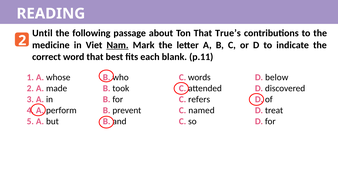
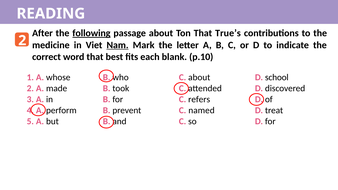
Until: Until -> After (42, 33)
following underline: none -> present (91, 33)
p.11: p.11 -> p.10 (201, 57)
C words: words -> about (199, 77)
below: below -> school (277, 77)
